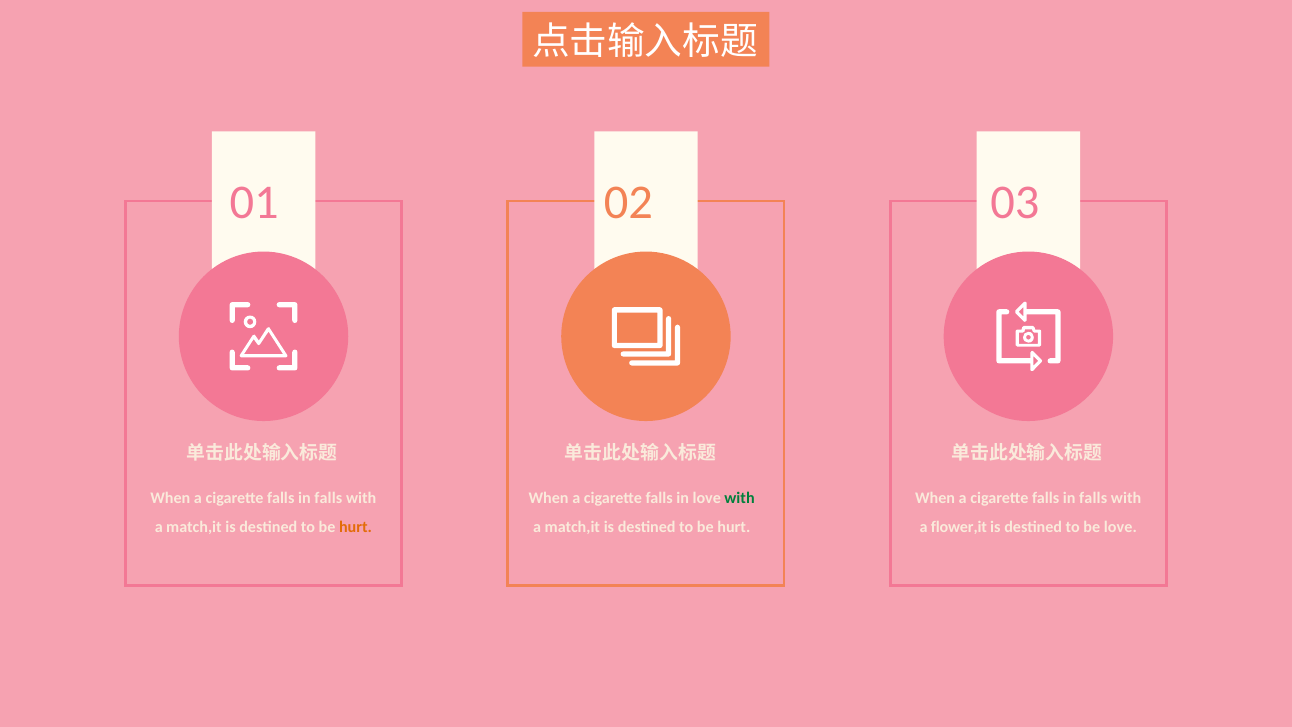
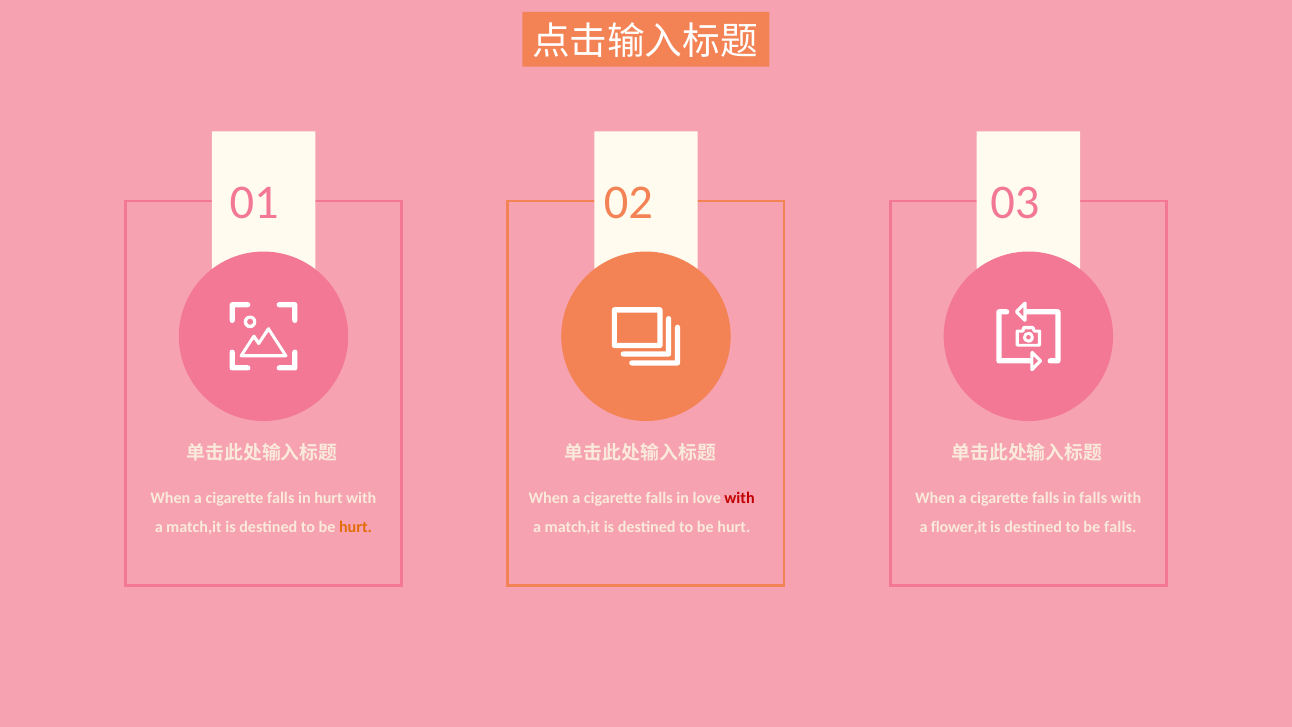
falls: falls -> hurt (328, 498)
with colour: green -> red (740, 498)
be love: love -> falls (1120, 527)
